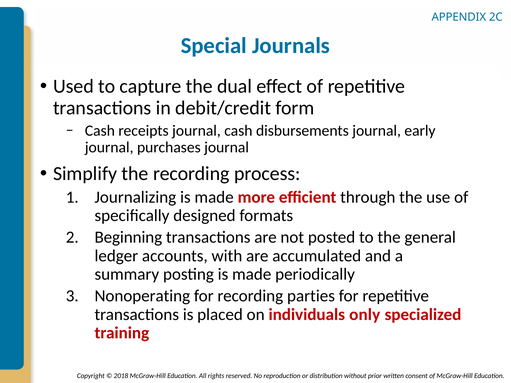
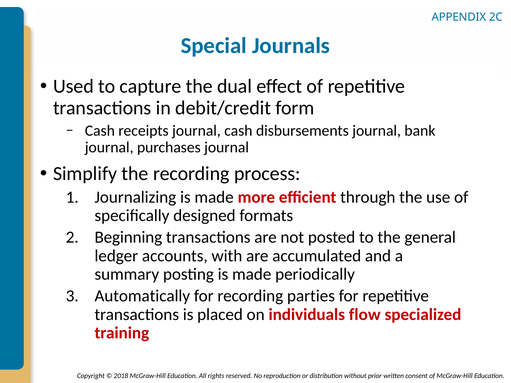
early: early -> bank (420, 131)
Nonoperating: Nonoperating -> Automatically (142, 296)
only: only -> flow (365, 315)
